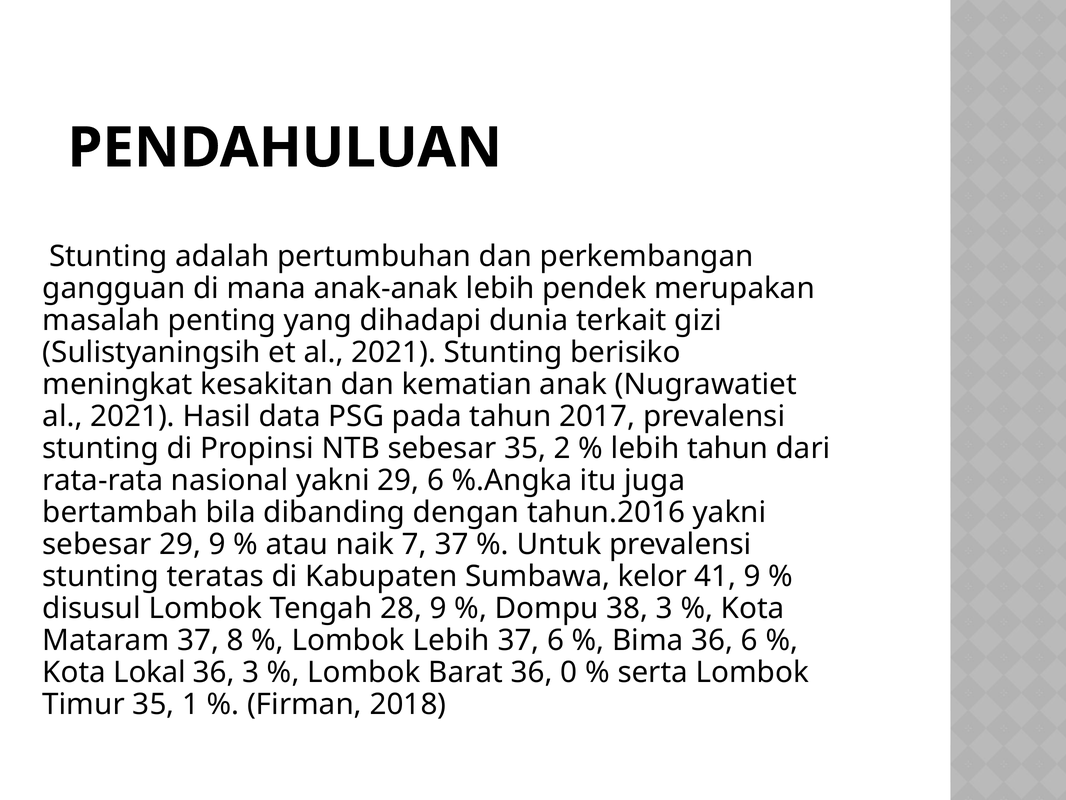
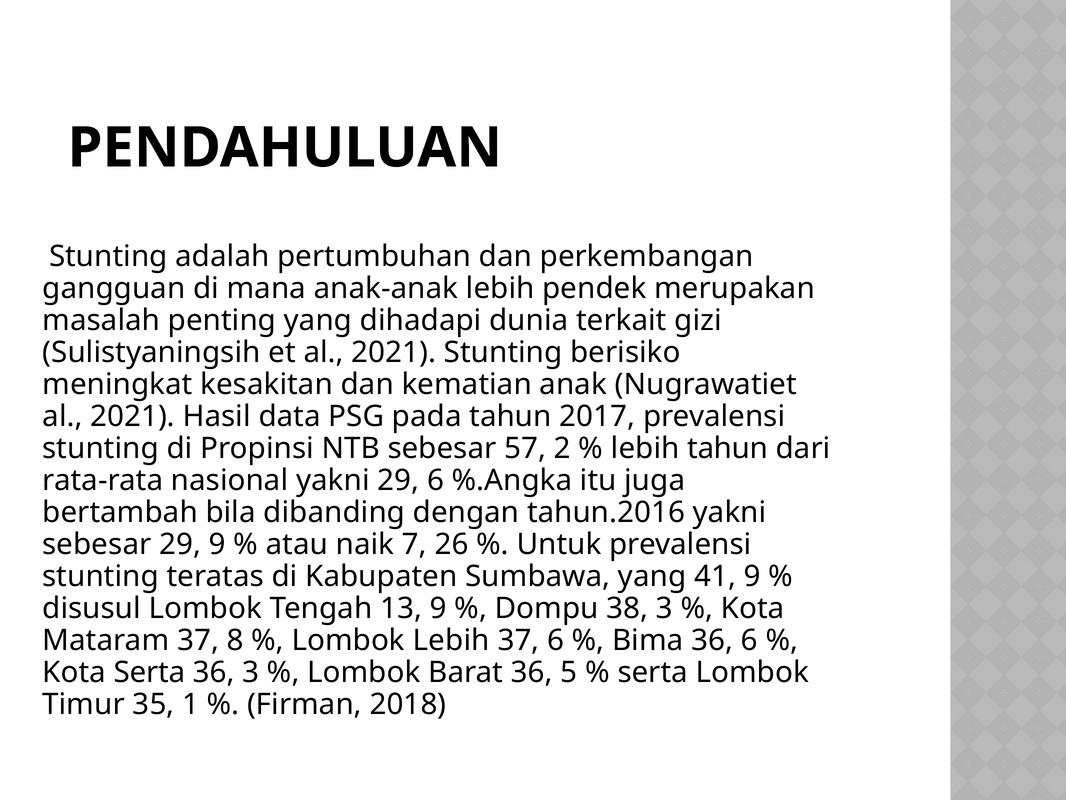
sebesar 35: 35 -> 57 (525, 448)
7 37: 37 -> 26 (452, 544)
Sumbawa kelor: kelor -> yang (652, 576)
28: 28 -> 13 (401, 608)
Kota Lokal: Lokal -> Serta (150, 672)
0: 0 -> 5 (569, 672)
